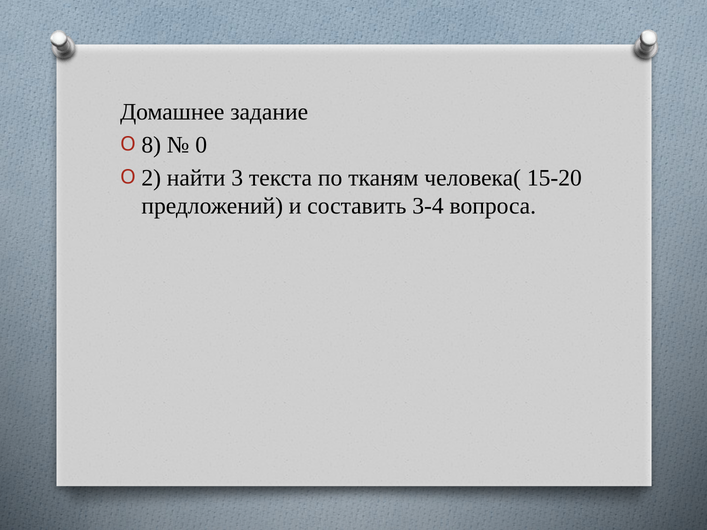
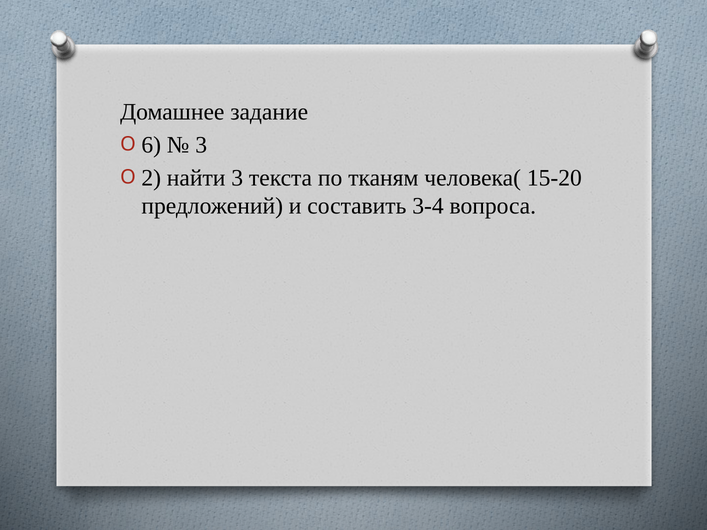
8: 8 -> 6 (151, 145)
0: 0 -> 3 (201, 145)
